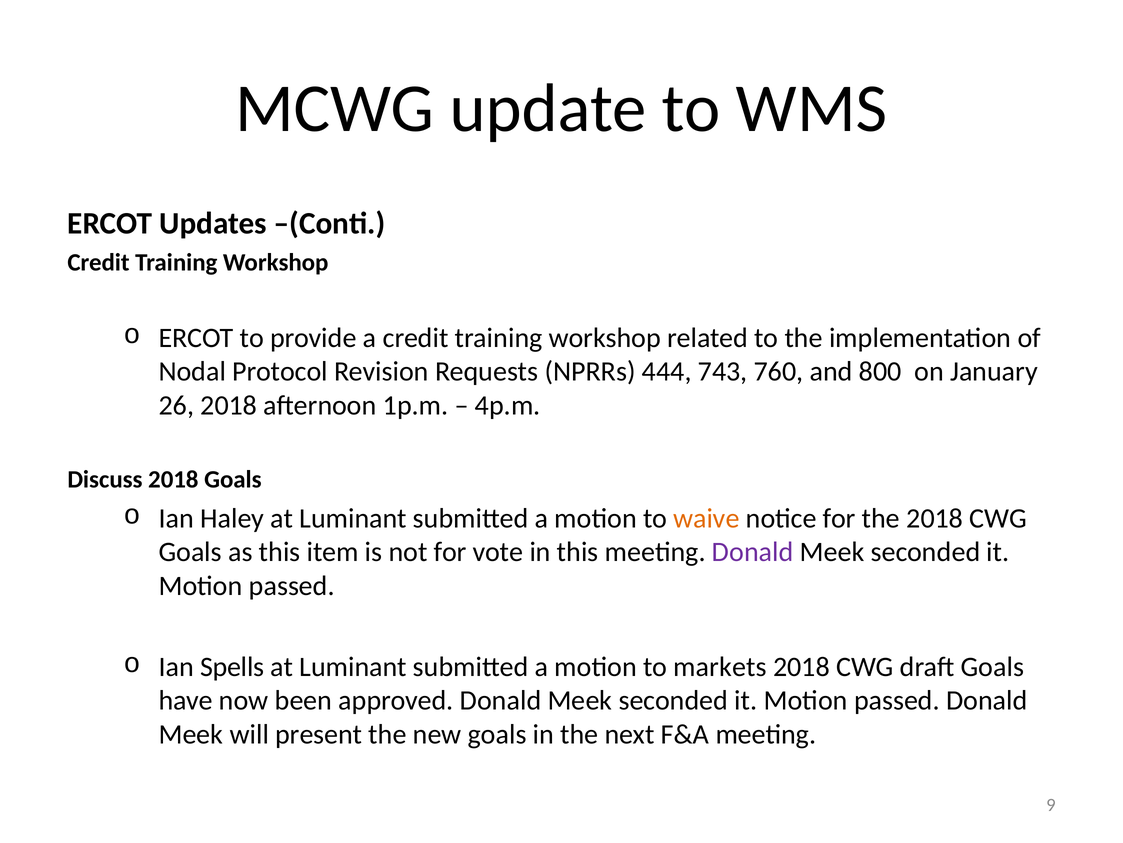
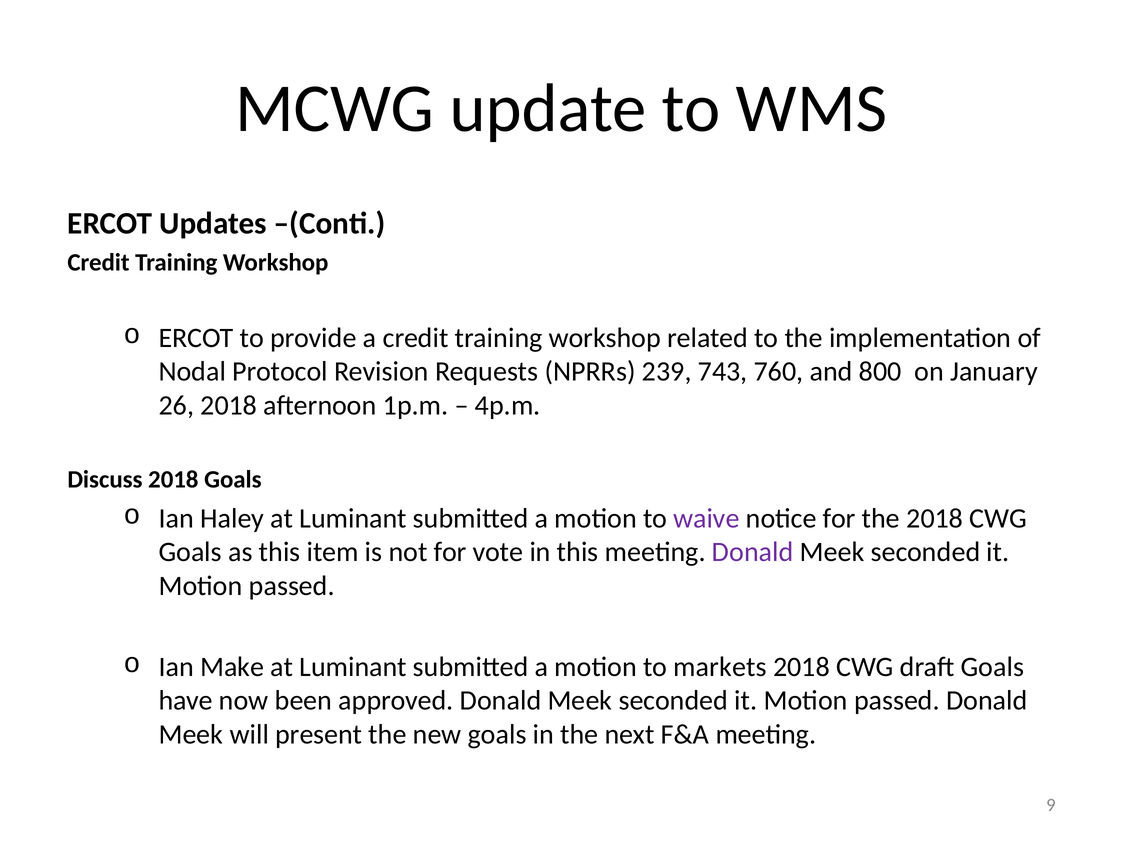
444: 444 -> 239 (667, 371)
waive colour: orange -> purple (706, 518)
Spells: Spells -> Make (232, 666)
